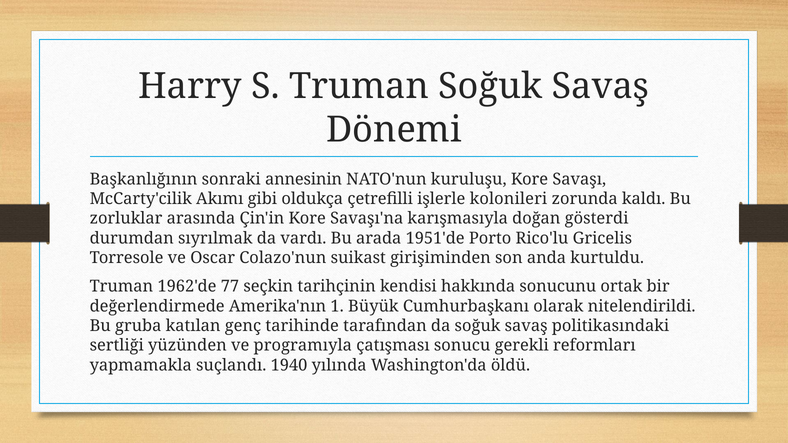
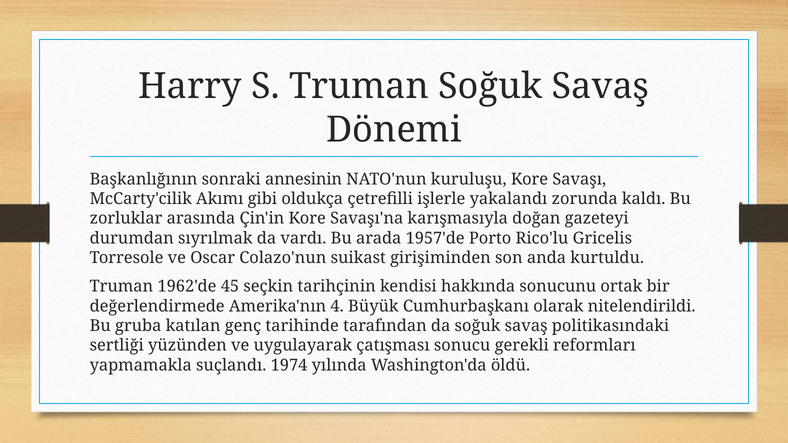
kolonileri: kolonileri -> yakalandı (509, 199)
gösterdi: gösterdi -> gazeteyi (597, 219)
1951'de: 1951'de -> 1957'de (435, 238)
77: 77 -> 45 (230, 287)
1: 1 -> 4 (337, 306)
programıyla: programıyla -> uygulayarak (303, 346)
1940: 1940 -> 1974 (289, 365)
